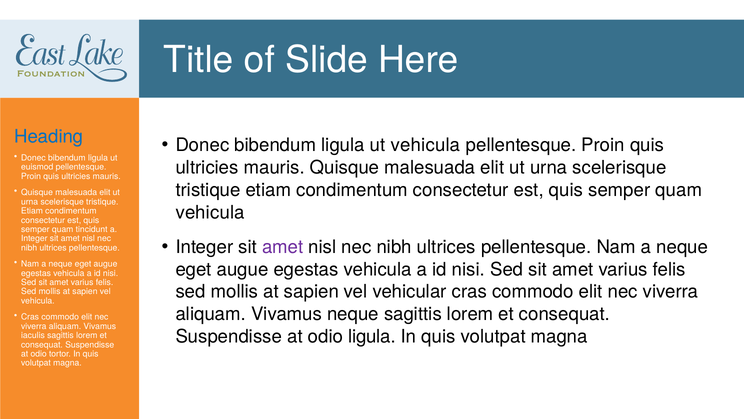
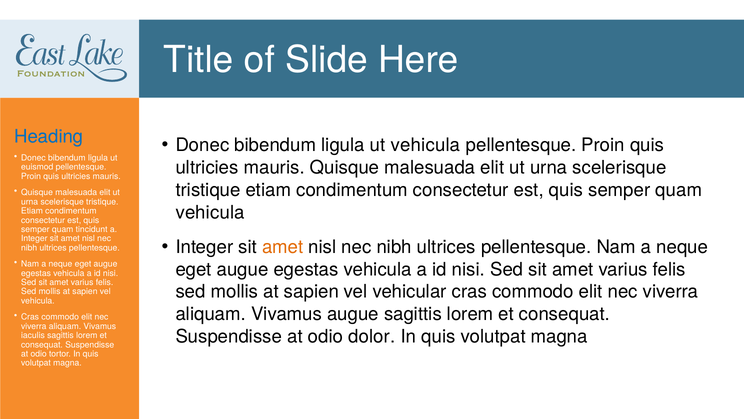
amet colour: purple -> orange (283, 247)
Vivamus neque: neque -> augue (353, 314)
odio ligula: ligula -> dolor (372, 336)
